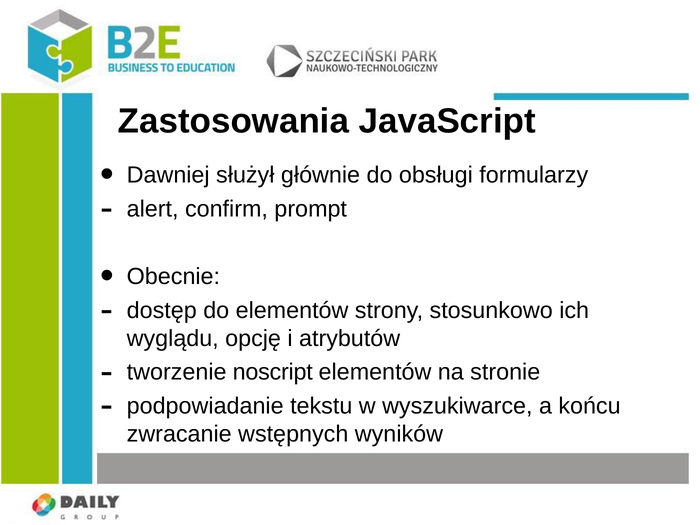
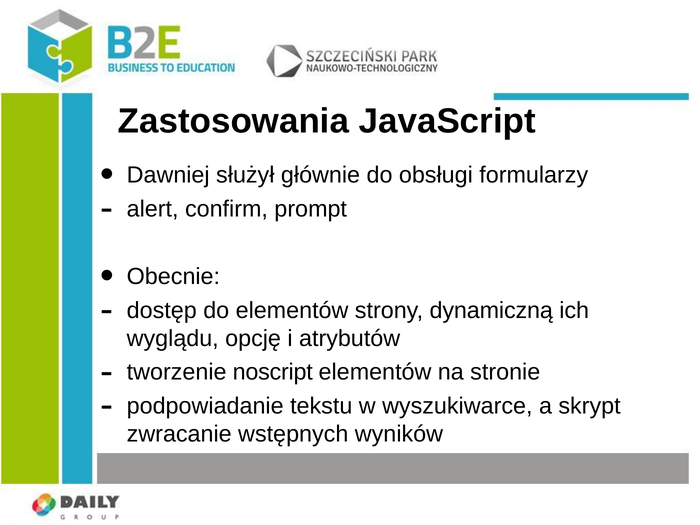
stosunkowo: stosunkowo -> dynamiczną (491, 310)
końcu: końcu -> skrypt (590, 406)
